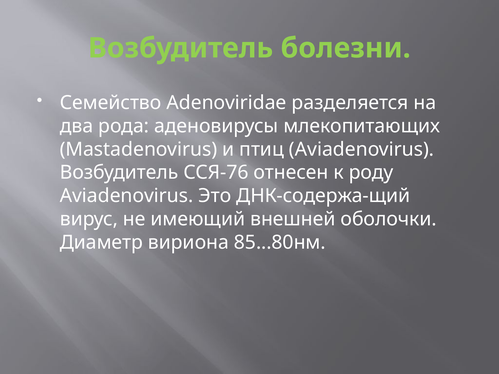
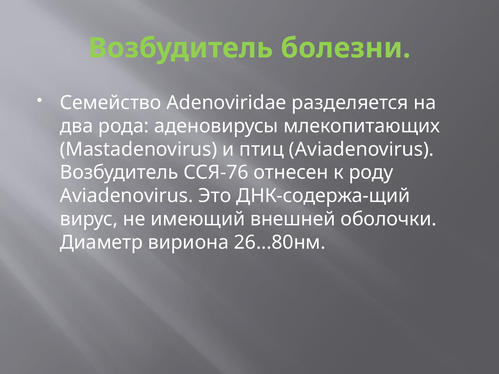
85...80нм: 85...80нм -> 26...80нм (280, 243)
